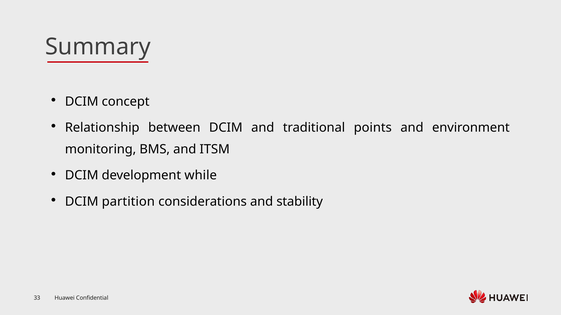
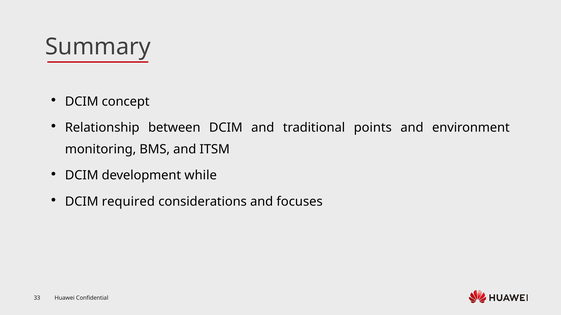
partition: partition -> required (128, 202)
stability: stability -> focuses (300, 202)
